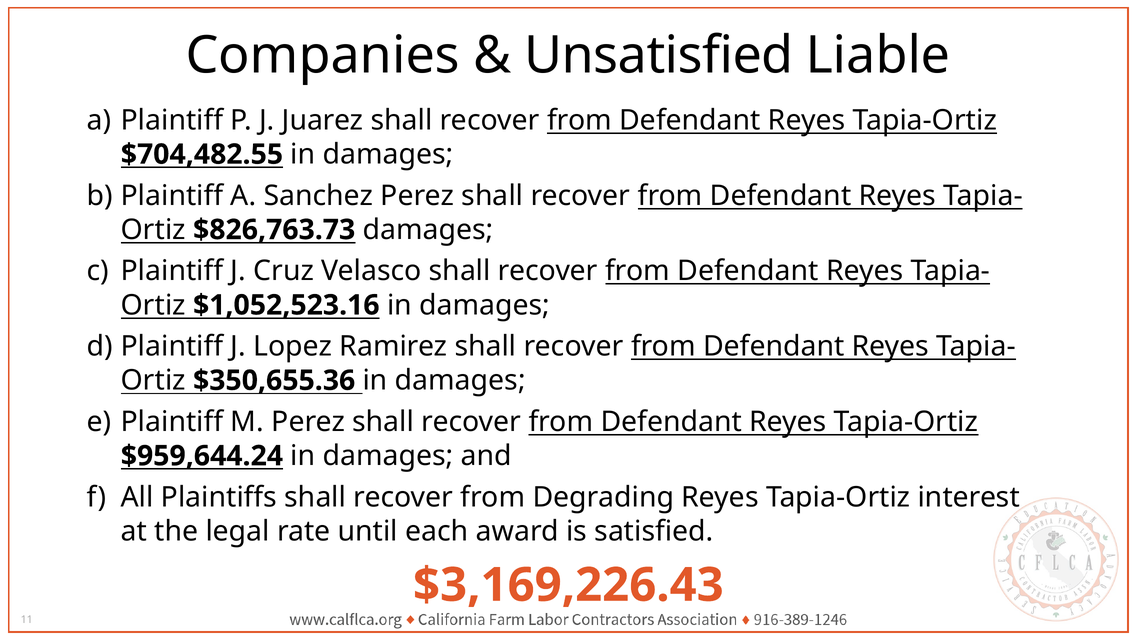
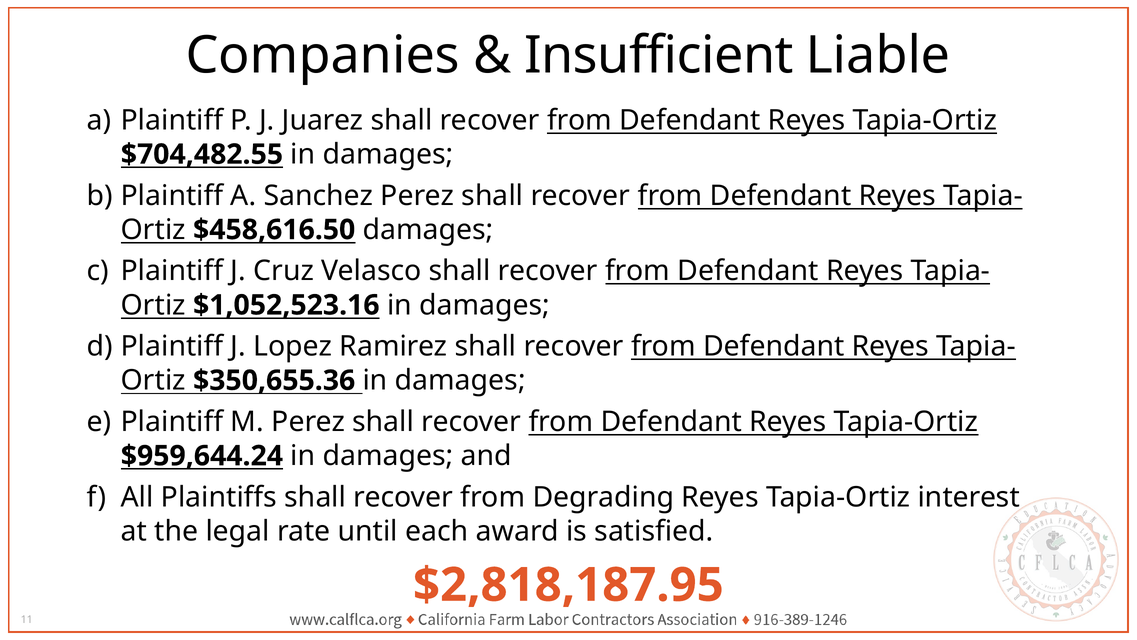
Unsatisfied: Unsatisfied -> Insufficient (659, 55)
$826,763.73: $826,763.73 -> $458,616.50 (274, 230)
$3,169,226.43: $3,169,226.43 -> $2,818,187.95 (568, 585)
